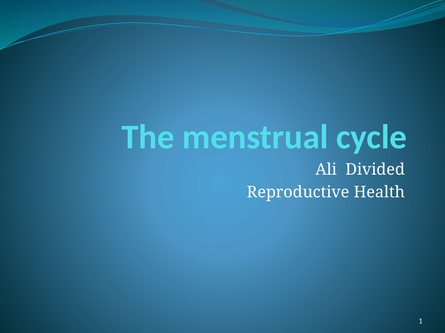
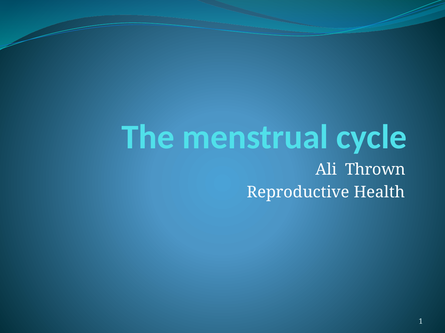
Divided: Divided -> Thrown (375, 170)
